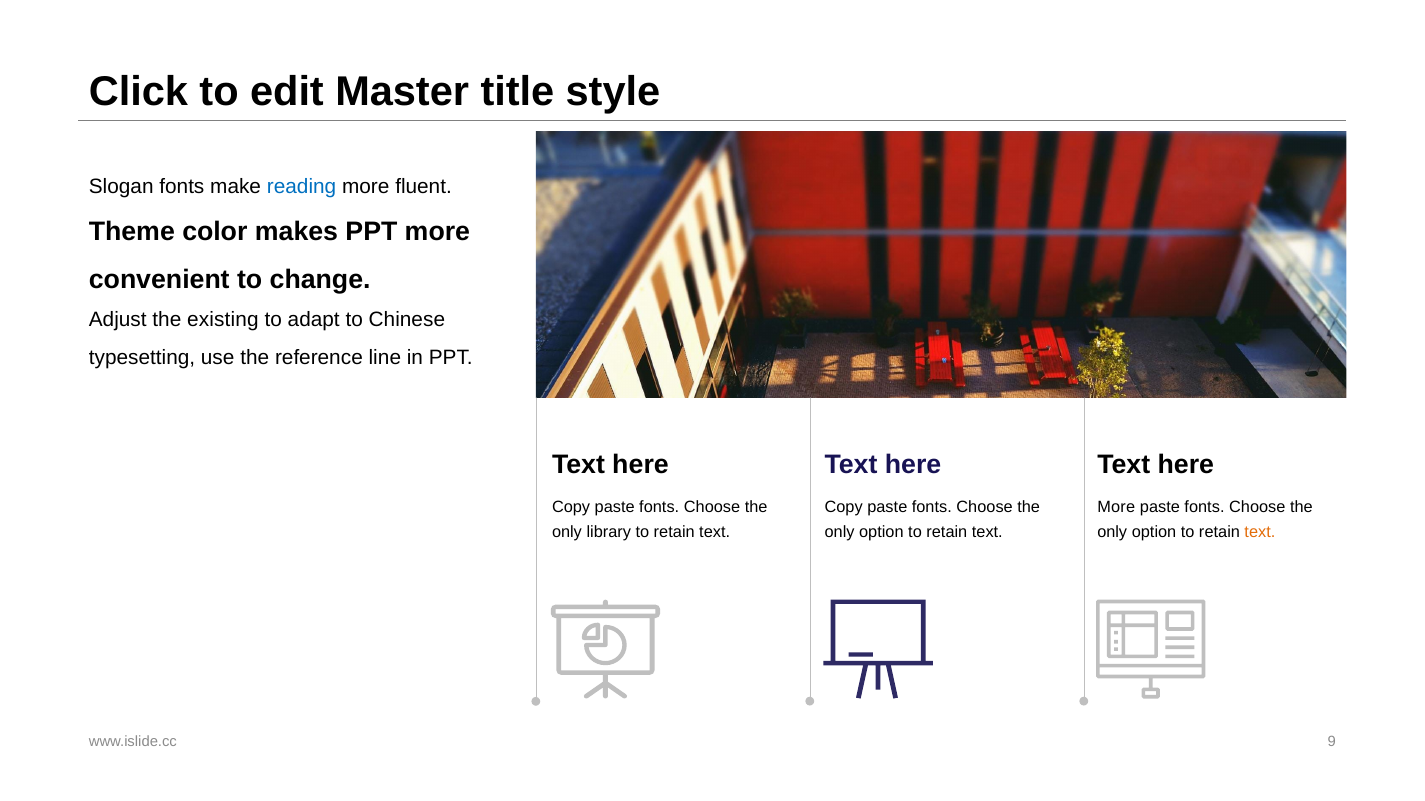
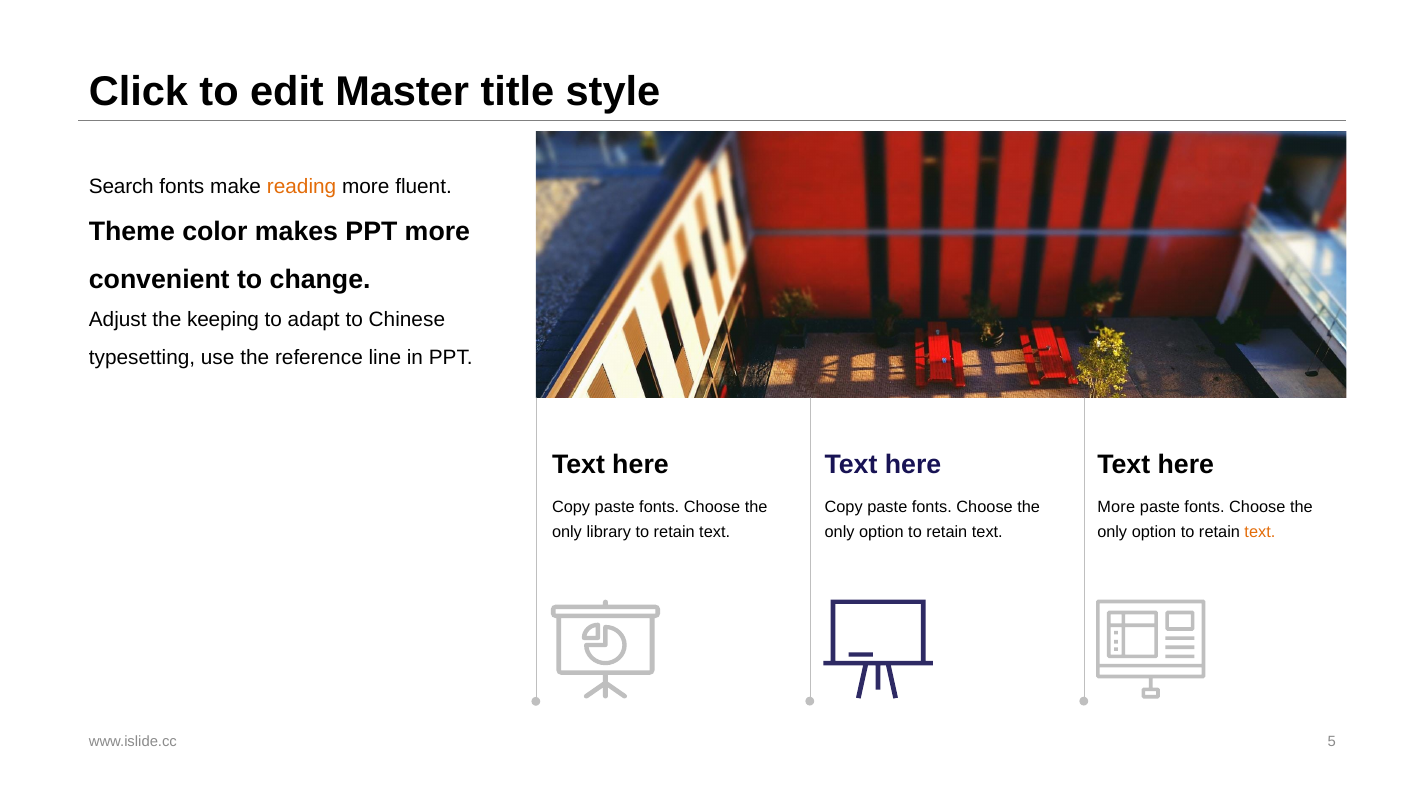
Slogan: Slogan -> Search (121, 187)
reading colour: blue -> orange (302, 187)
existing: existing -> keeping (223, 320)
9: 9 -> 5 (1332, 742)
